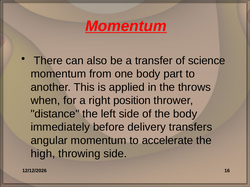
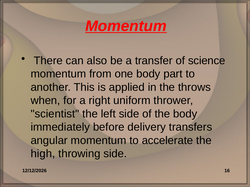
position: position -> uniform (132, 101)
distance: distance -> scientist (55, 114)
